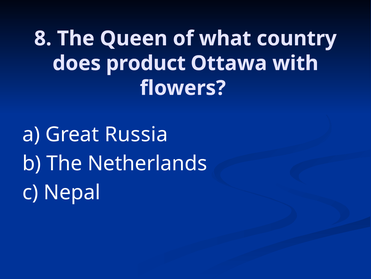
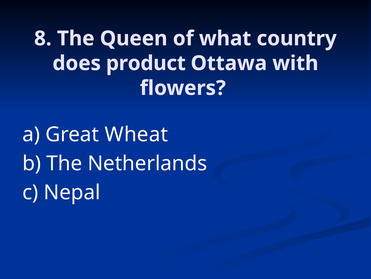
Russia: Russia -> Wheat (136, 134)
